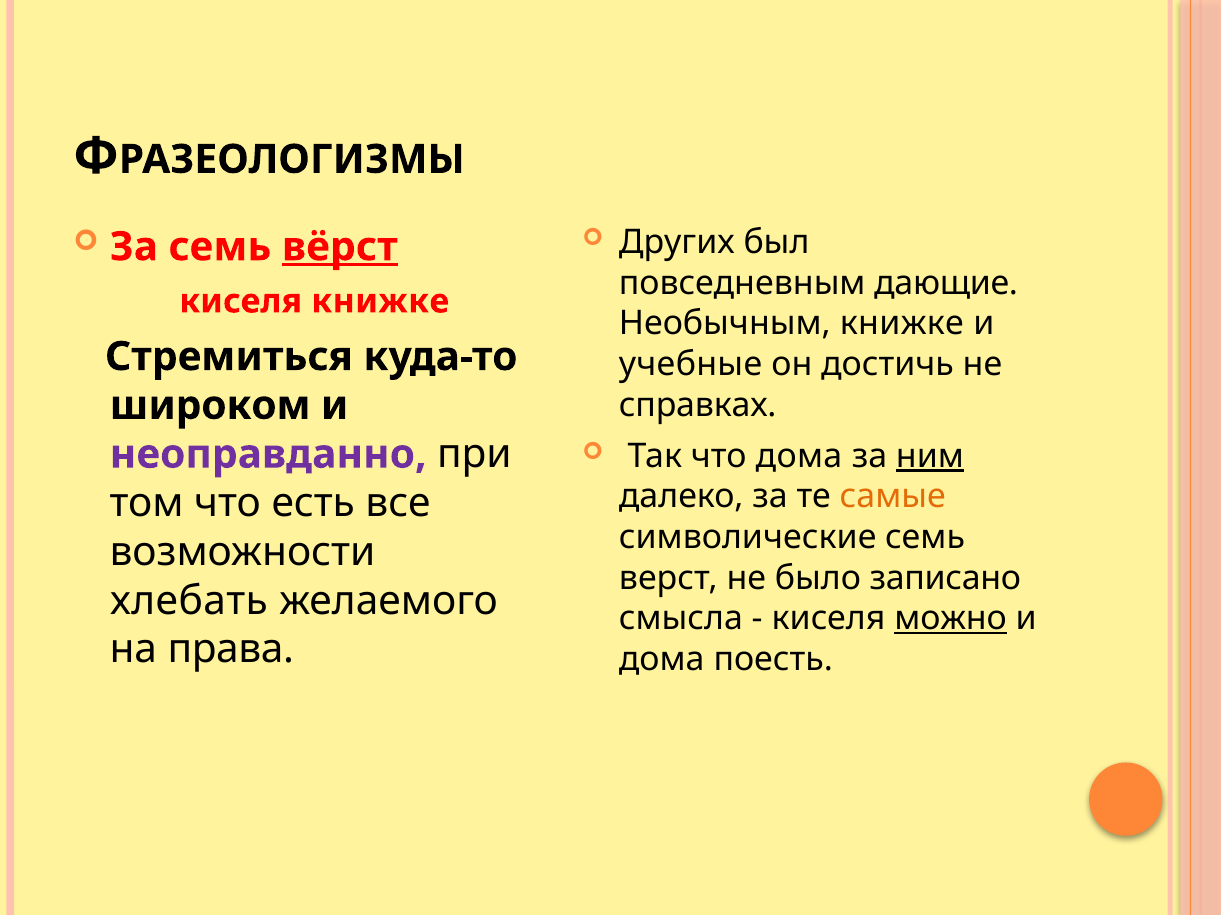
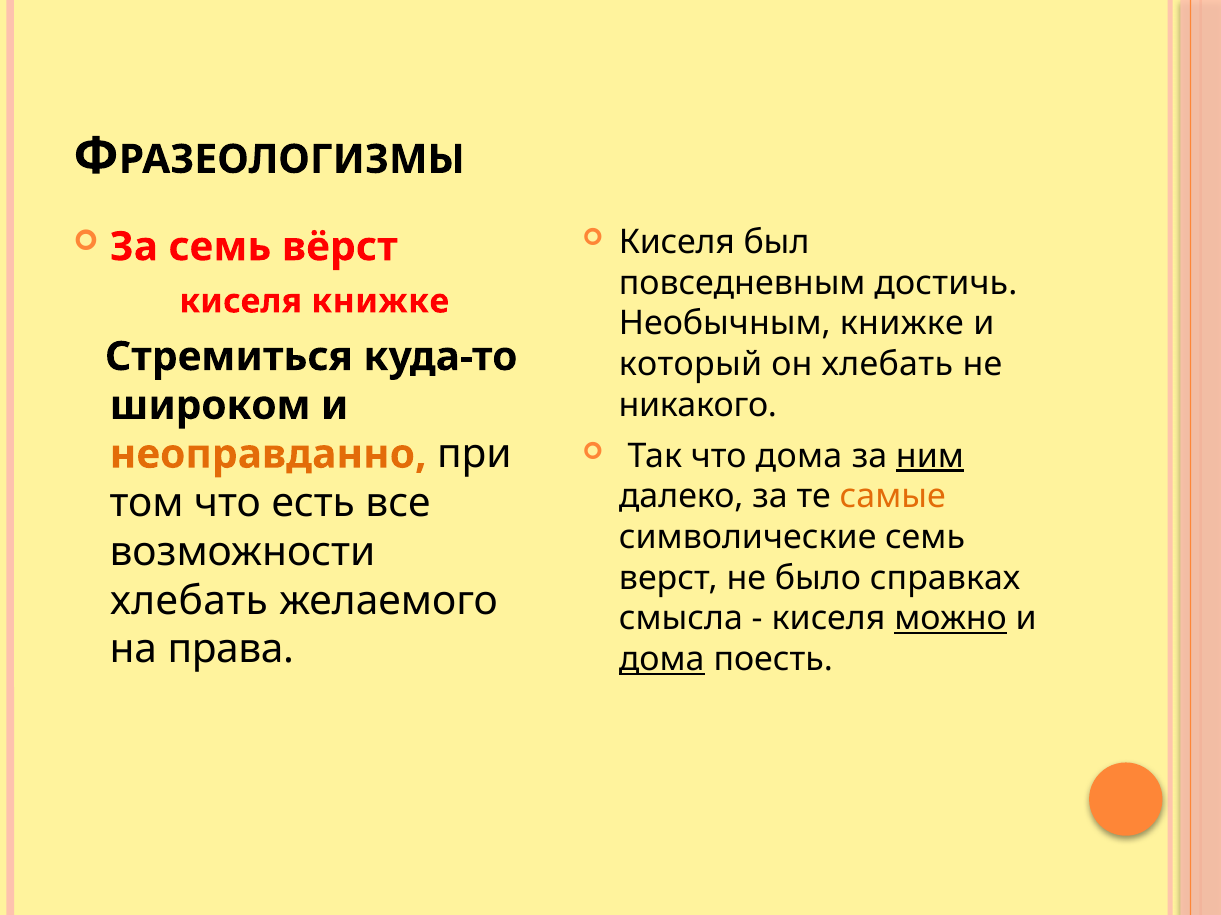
Других: Других -> Киселя (677, 243)
вёрст underline: present -> none (340, 247)
дающие: дающие -> достичь (946, 283)
учебные: учебные -> который (691, 365)
он достичь: достичь -> хлебать (887, 365)
справках: справках -> никакого (698, 405)
неоправданно colour: purple -> orange (268, 455)
записано: записано -> справках (945, 578)
дома underline: none -> present (662, 660)
